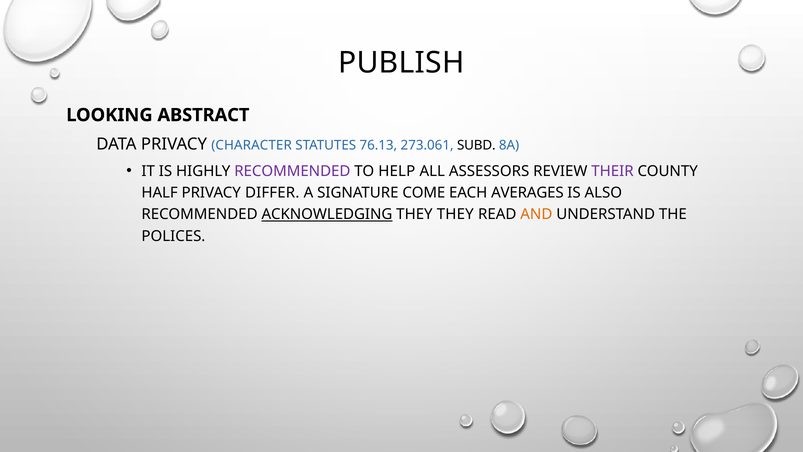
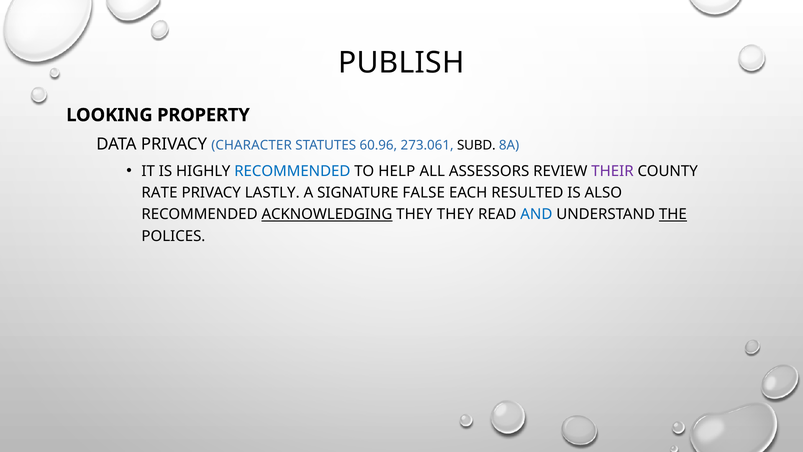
ABSTRACT: ABSTRACT -> PROPERTY (203, 115)
76.13: 76.13 -> 60.96 (378, 145)
RECOMMENDED colour: purple -> blue (292, 171)
HALF: HALF -> RATE (159, 193)
DIFFER: DIFFER -> LASTLY (272, 193)
COME: COME -> FALSE (424, 193)
AVERAGES: AVERAGES -> RESULTED (527, 193)
AND colour: orange -> blue (536, 214)
THE underline: none -> present (673, 214)
